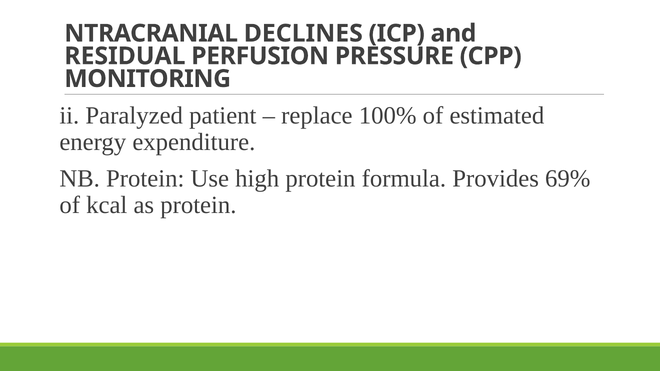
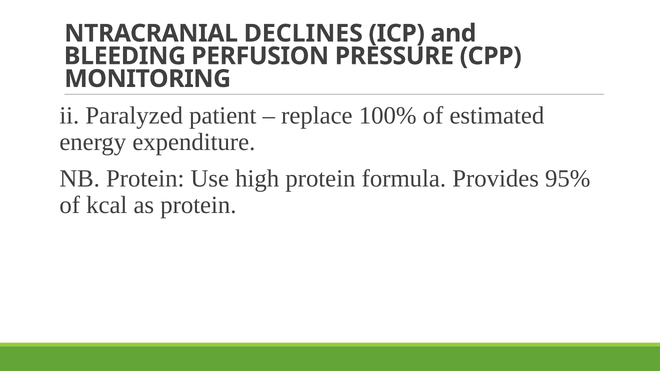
RESIDUAL: RESIDUAL -> BLEEDING (125, 56)
69%: 69% -> 95% (568, 179)
